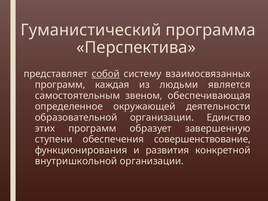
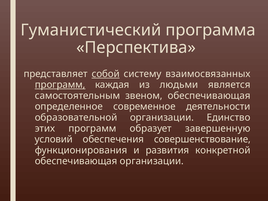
программ underline: none -> present (60, 85)
окружающей: окружающей -> современное (144, 107)
ступени: ступени -> условий (54, 139)
внутришкольной: внутришкольной -> обеспечивающая (76, 161)
